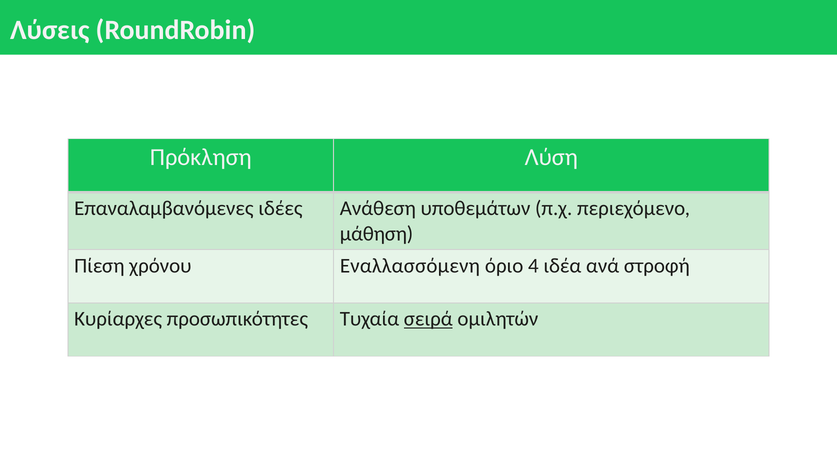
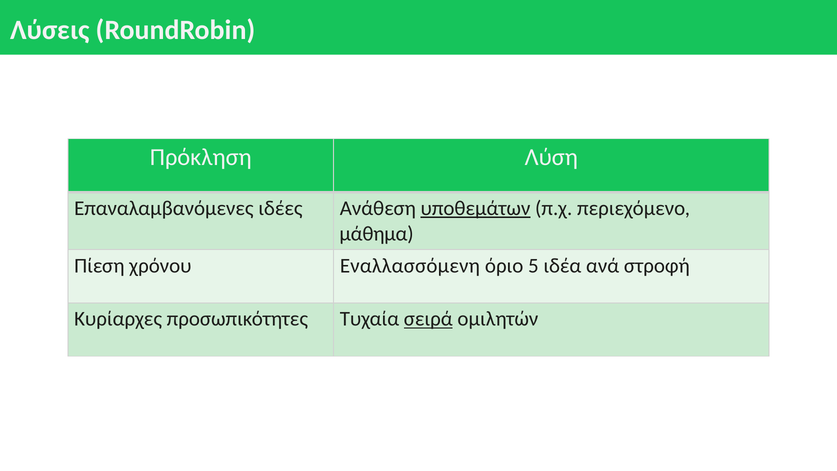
υποθεμάτων underline: none -> present (475, 208)
μάθηση: μάθηση -> μάθημα (377, 234)
4: 4 -> 5 (533, 266)
